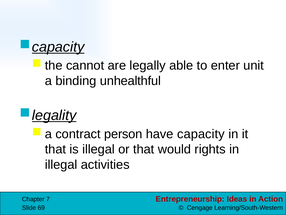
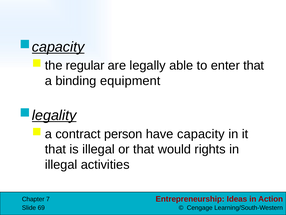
cannot: cannot -> regular (85, 65)
enter unit: unit -> that (254, 65)
unhealthful: unhealthful -> equipment (130, 81)
